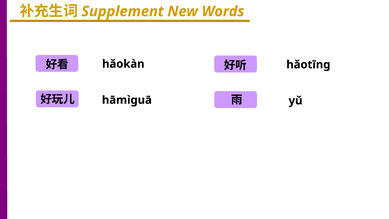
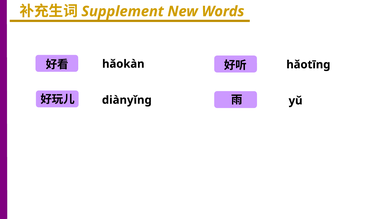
hāmìɡuā: hāmìɡuā -> diànyǐnɡ (127, 100)
